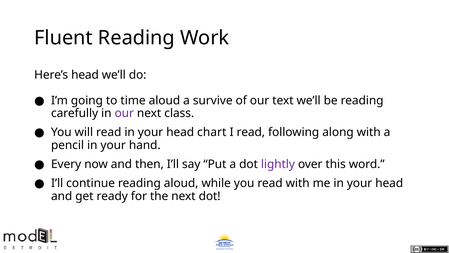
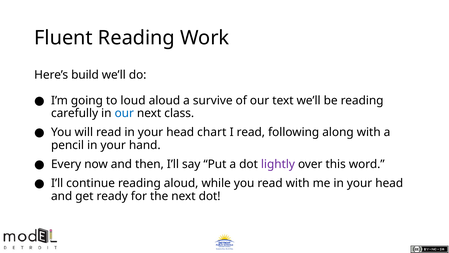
Here’s head: head -> build (85, 75)
time: time -> loud (133, 100)
our colour: purple -> blue (124, 113)
